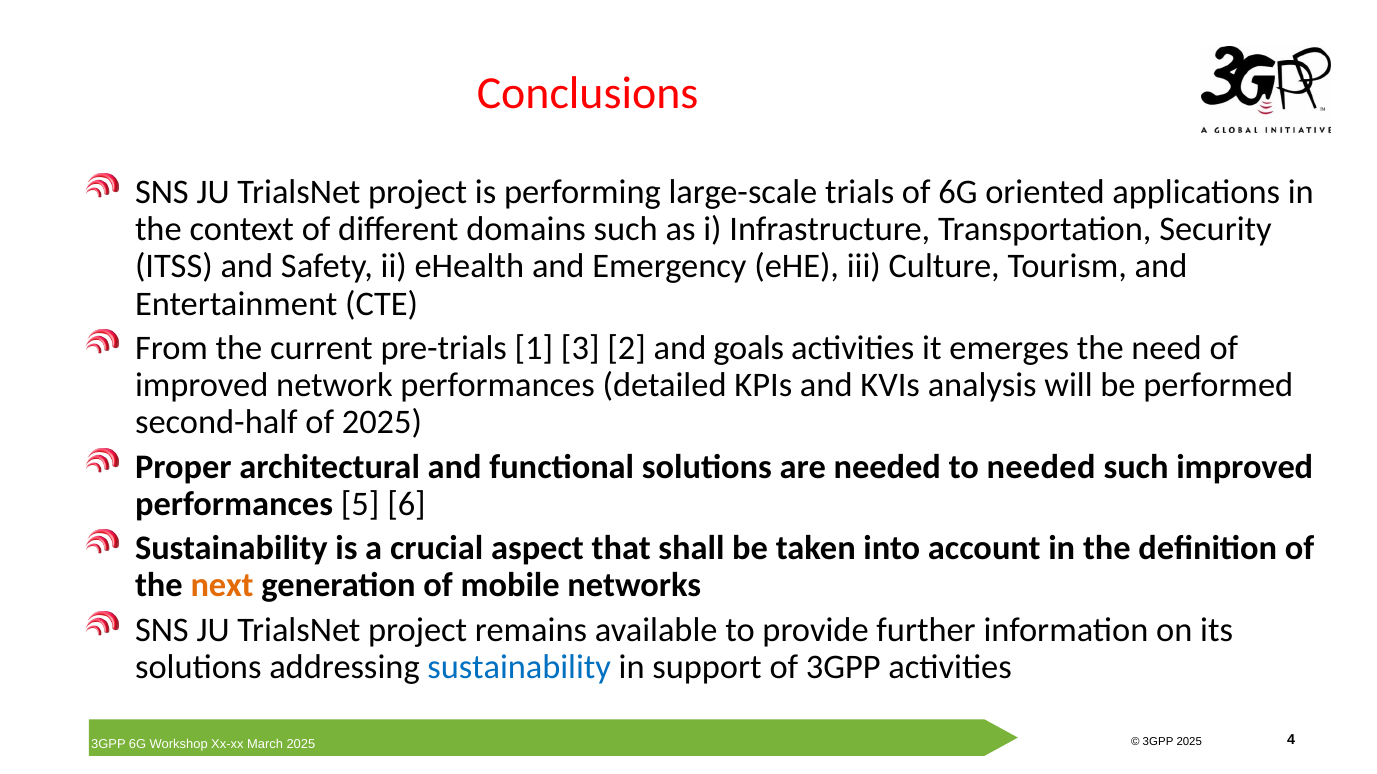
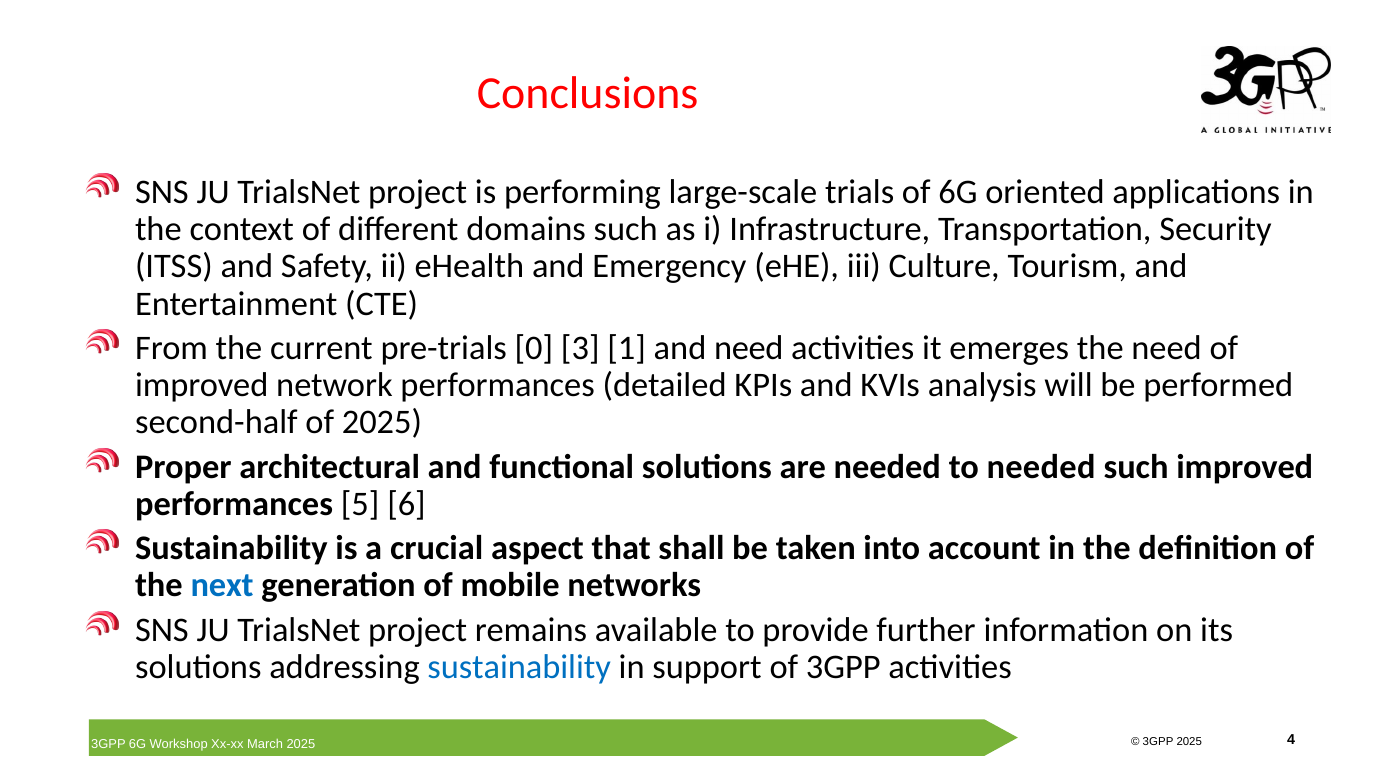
1: 1 -> 0 (534, 348)
2: 2 -> 1 (627, 348)
and goals: goals -> need (749, 348)
next colour: orange -> blue (222, 586)
